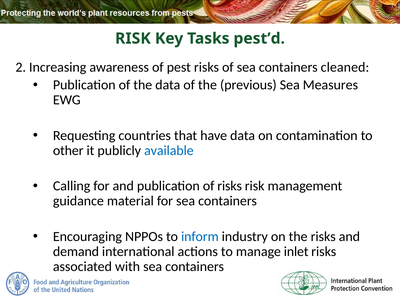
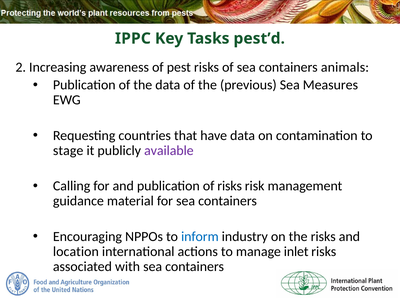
RISK: RISK -> IPPC (133, 38)
cleaned: cleaned -> animals (345, 67)
other: other -> stage (68, 151)
available colour: blue -> purple (169, 151)
demand: demand -> location (76, 252)
